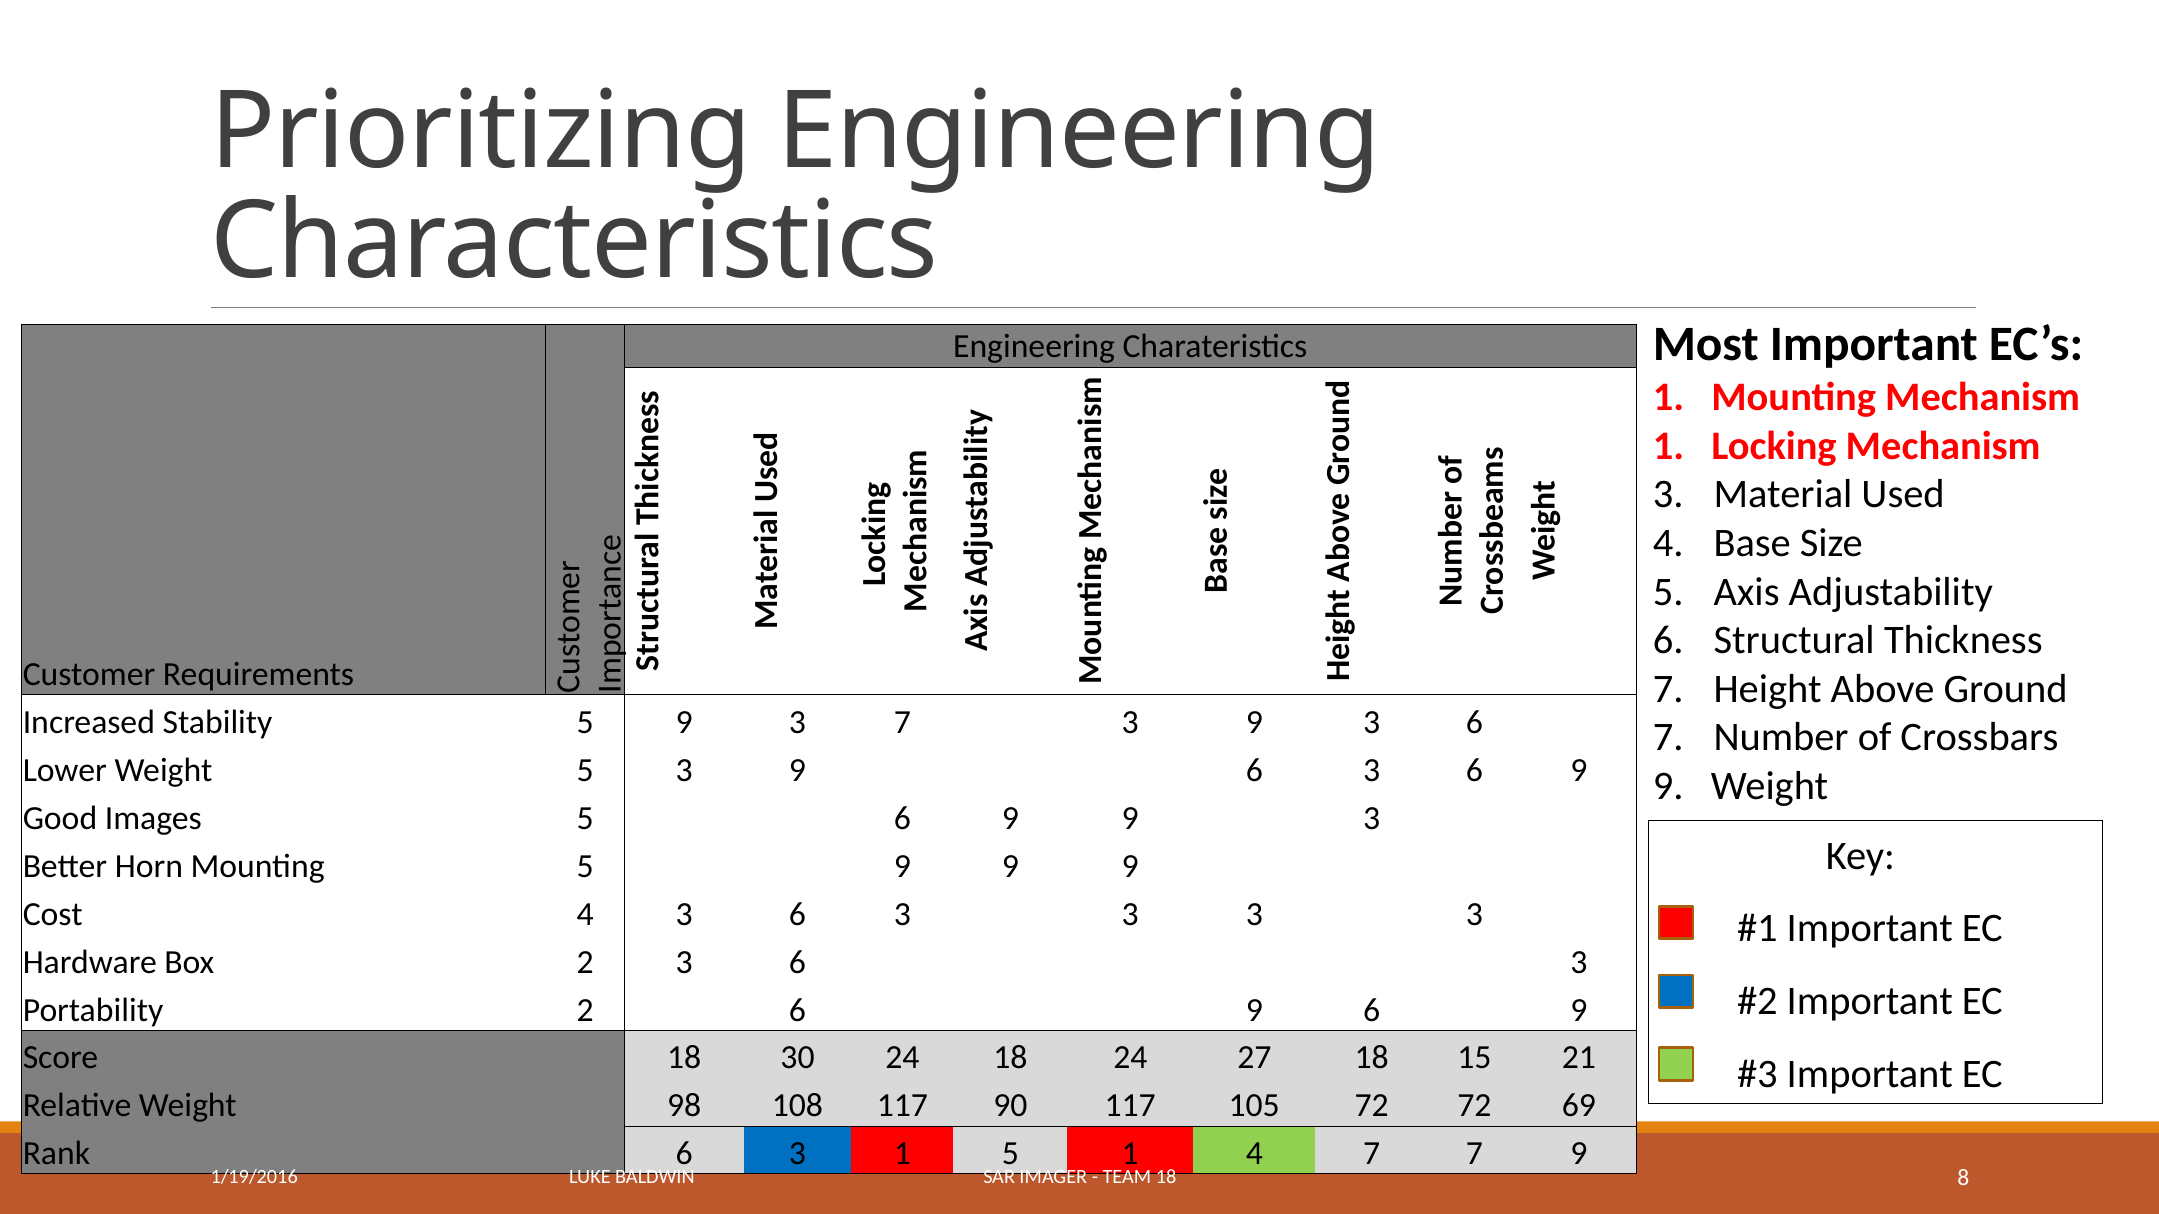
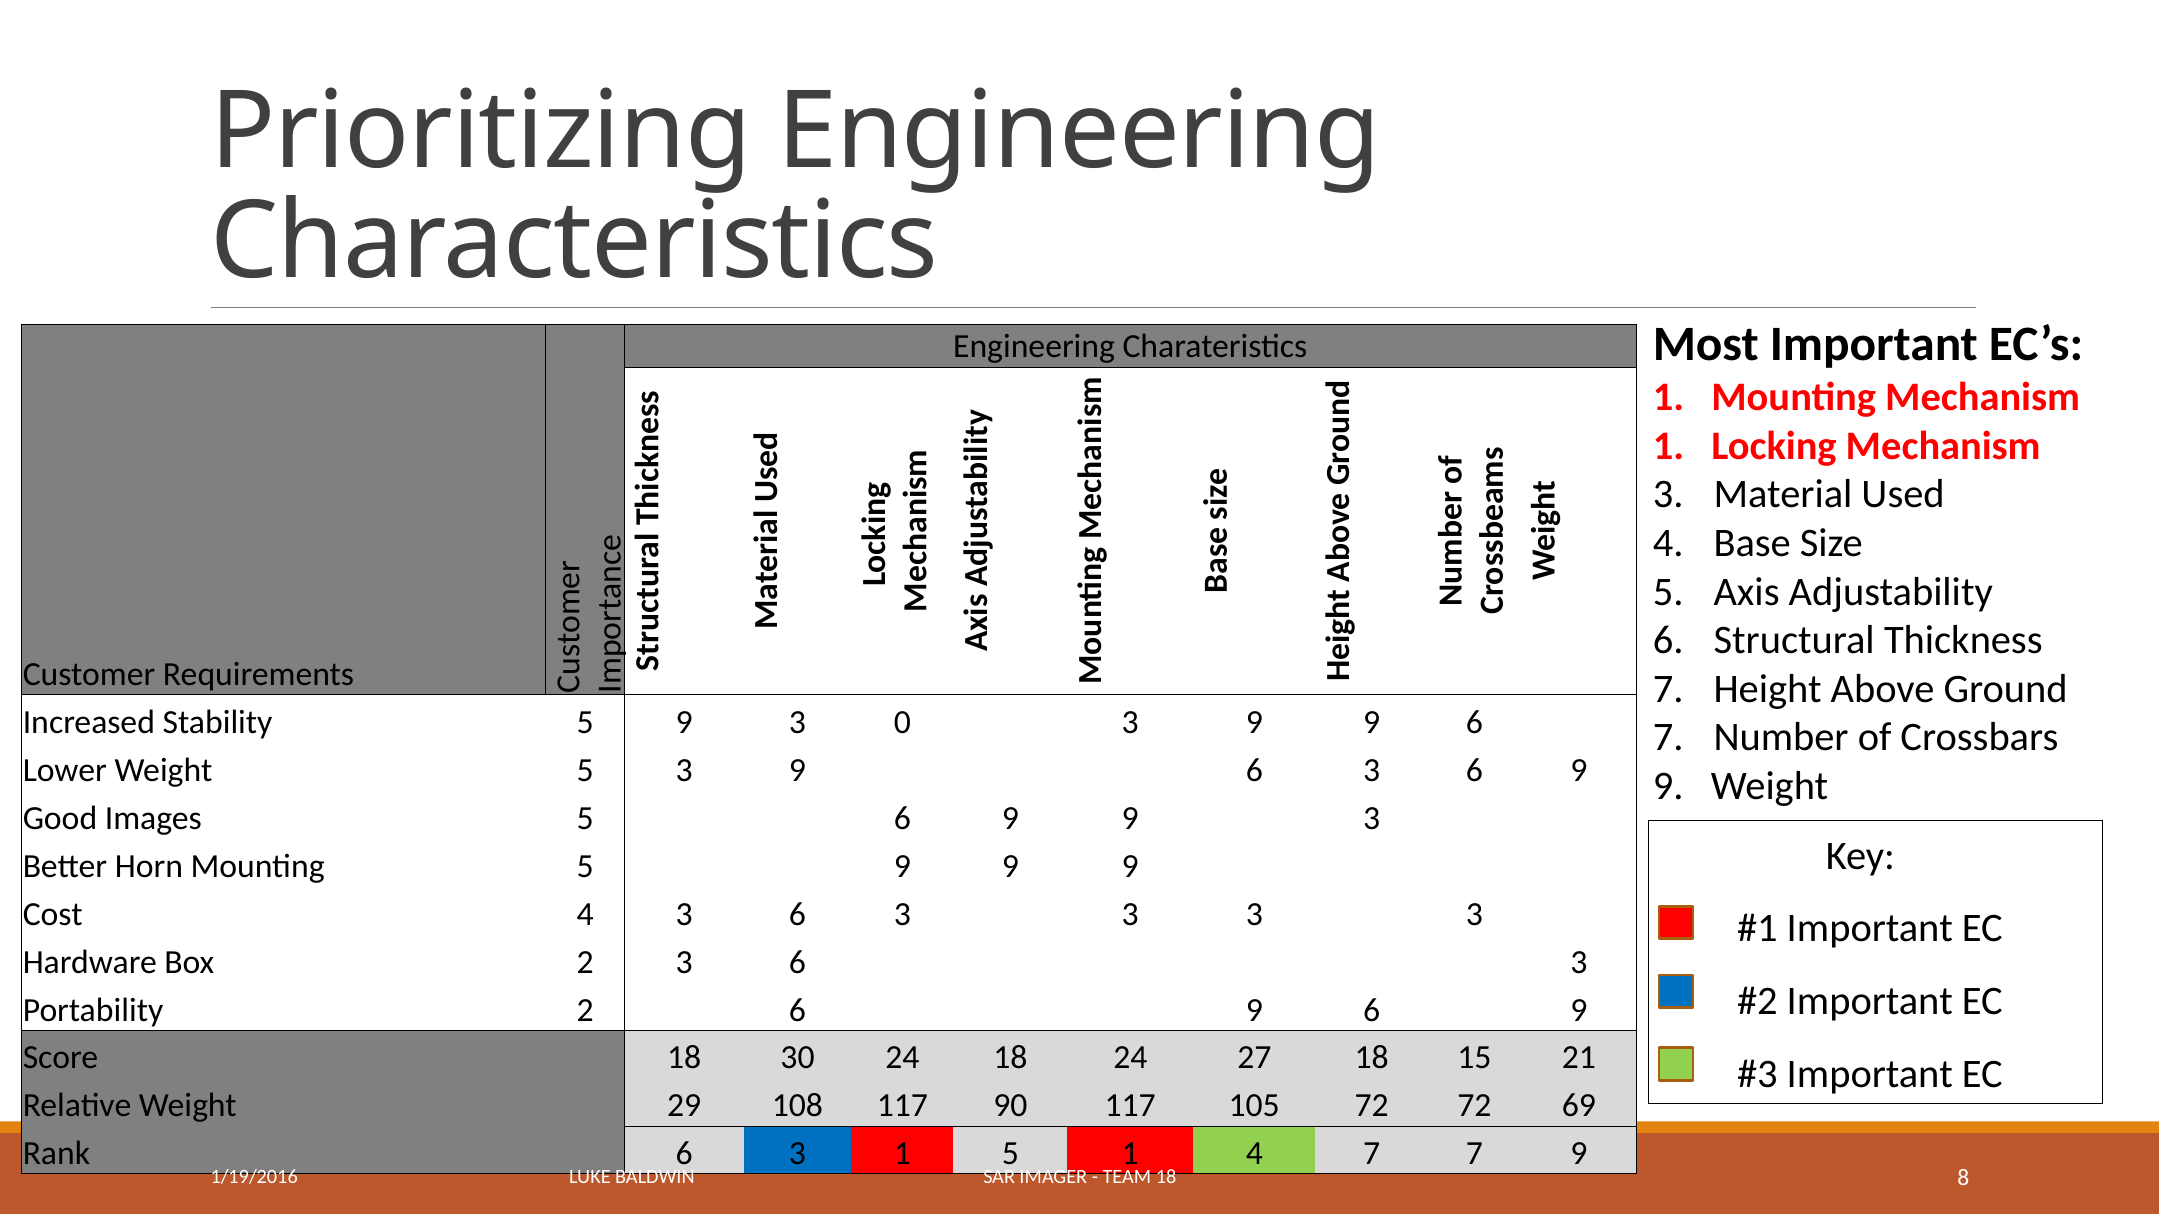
3 7: 7 -> 0 (902, 723)
3 9 3: 3 -> 9 (1372, 723)
98: 98 -> 29 (684, 1106)
